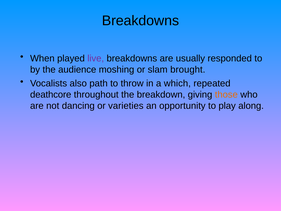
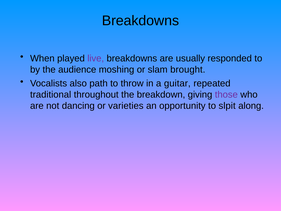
which: which -> guitar (177, 83)
deathcore: deathcore -> traditional (51, 94)
those colour: orange -> purple (226, 94)
play: play -> slpit (227, 106)
